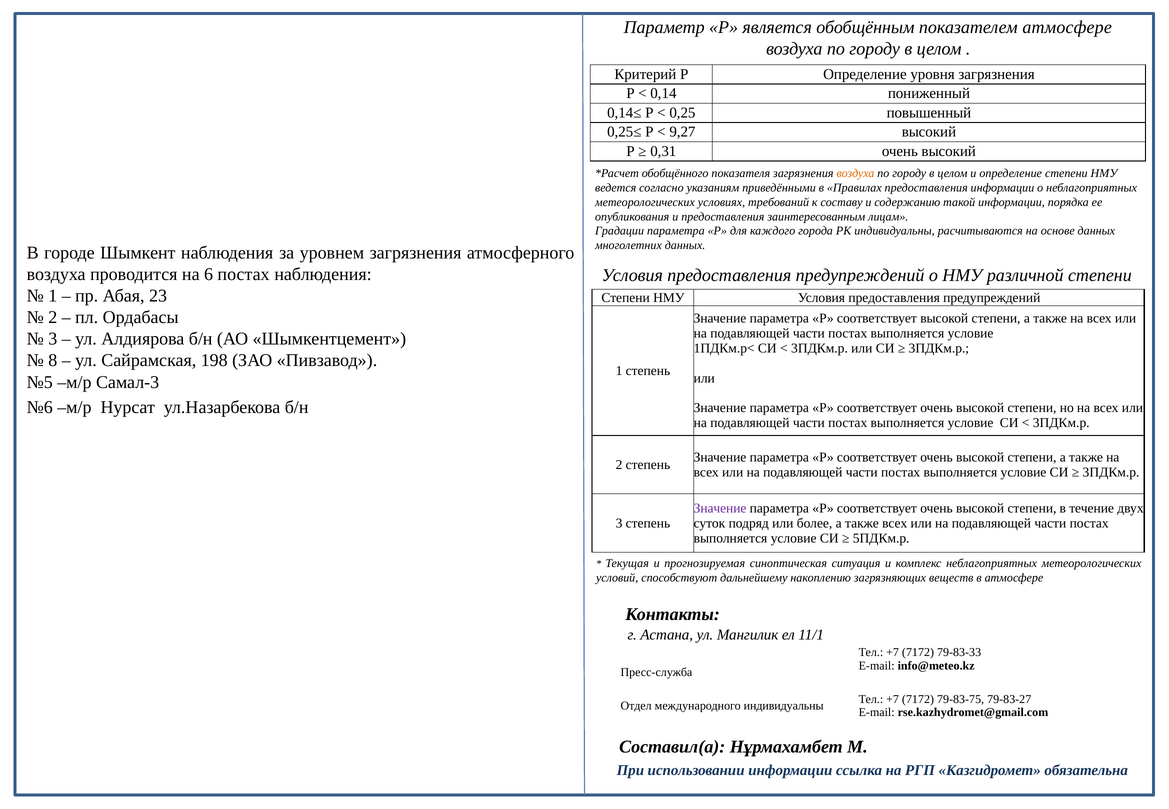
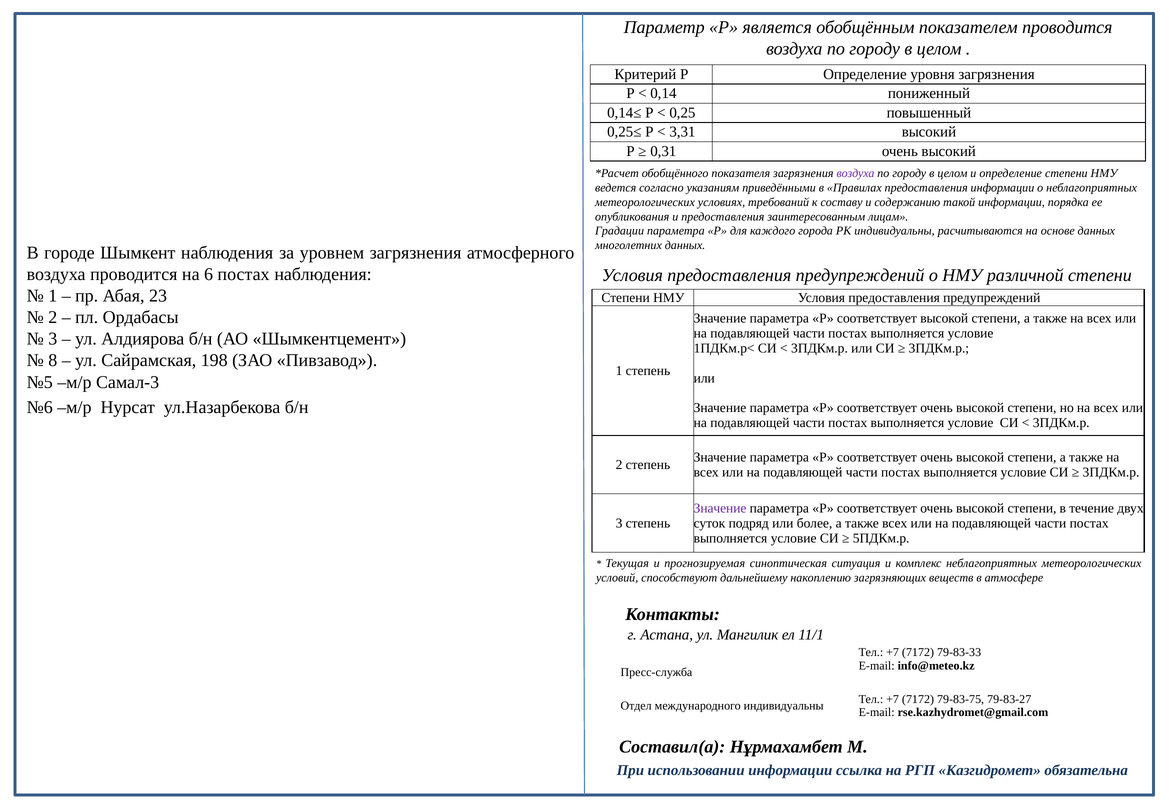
показателем атмосфере: атмосфере -> проводится (1067, 27)
9,27: 9,27 -> 3,31 (682, 132)
воздуха colour: orange -> purple (856, 174)
